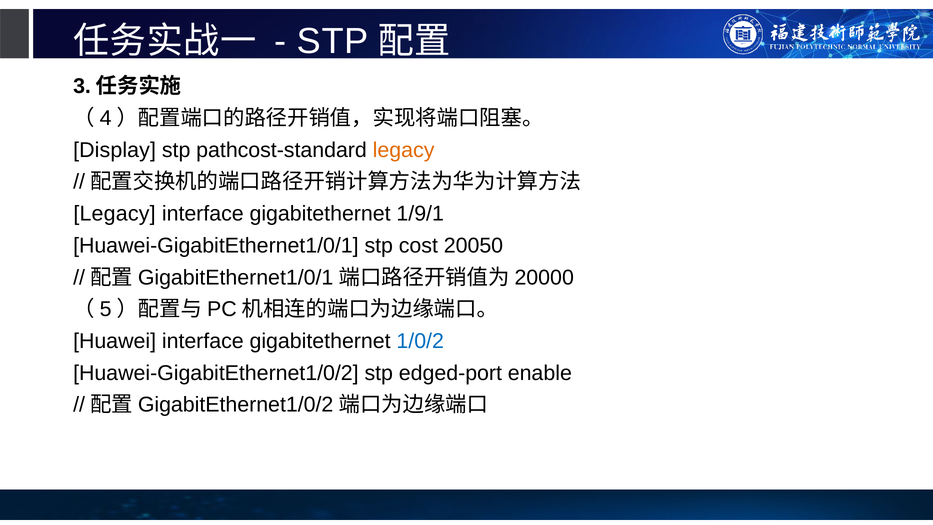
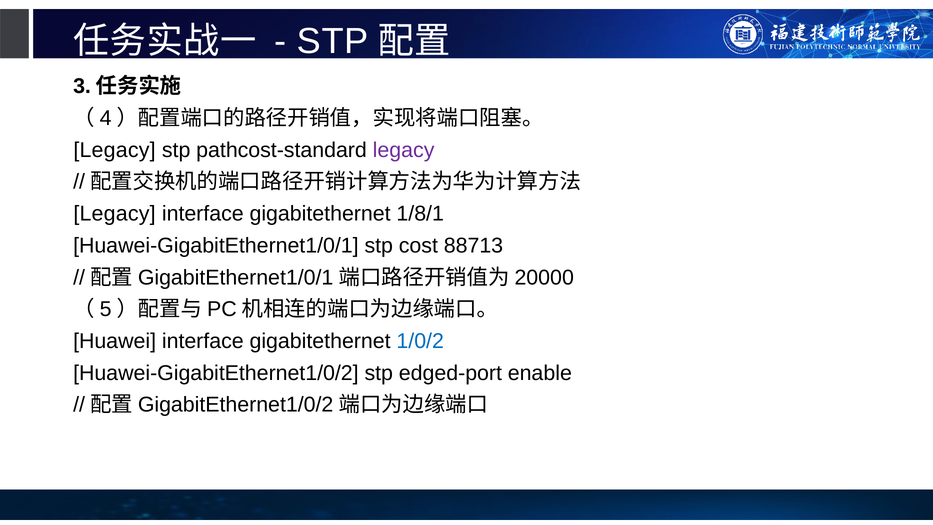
Display: Display -> Legacy (115, 150)
legacy colour: orange -> purple (404, 150)
1/9/1: 1/9/1 -> 1/8/1 (420, 214)
20050: 20050 -> 88713 (473, 246)
